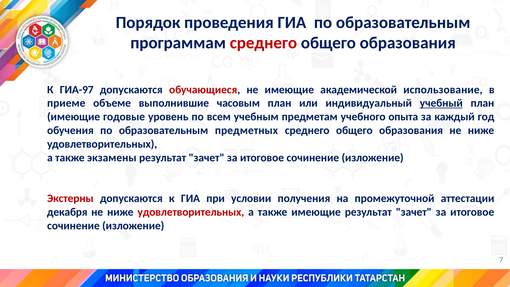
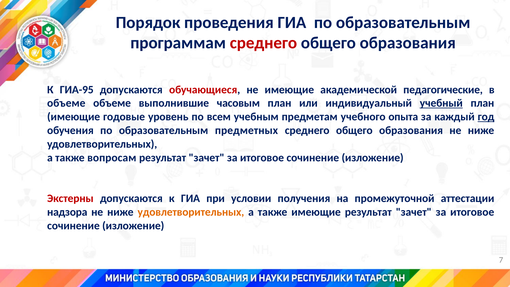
ГИА-97: ГИА-97 -> ГИА-95 (77, 90)
использование: использование -> педагогические (443, 90)
приеме: приеме -> объеме (66, 103)
год underline: none -> present (486, 117)
экзамены: экзамены -> вопросам (112, 158)
декабря: декабря -> надзора (67, 212)
удовлетворительных colour: red -> orange (191, 212)
